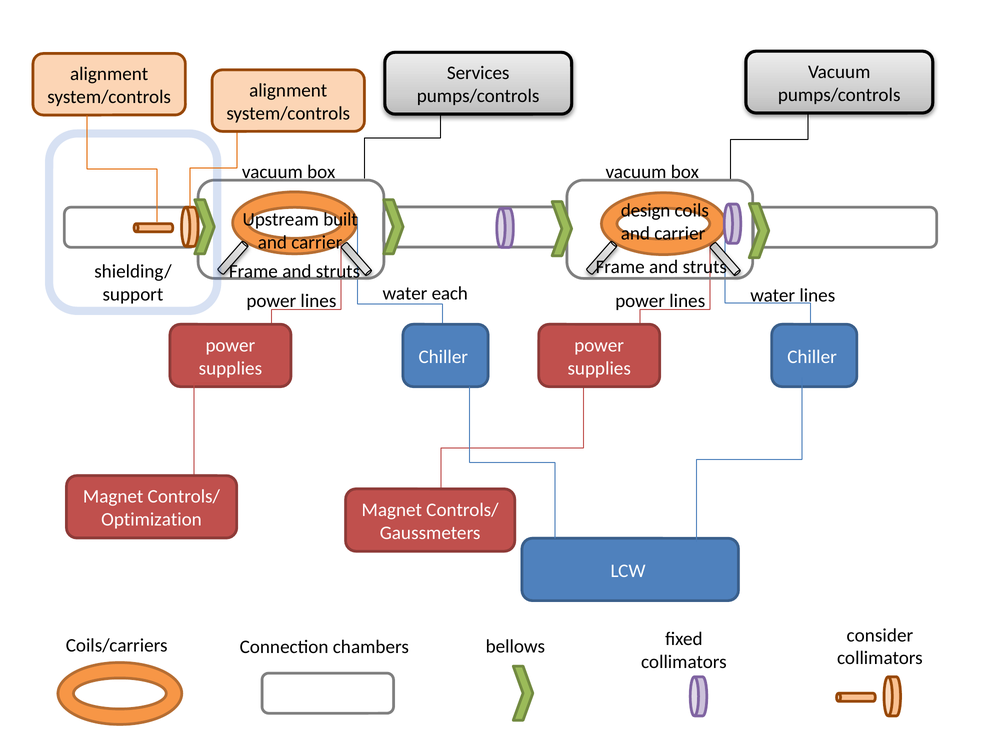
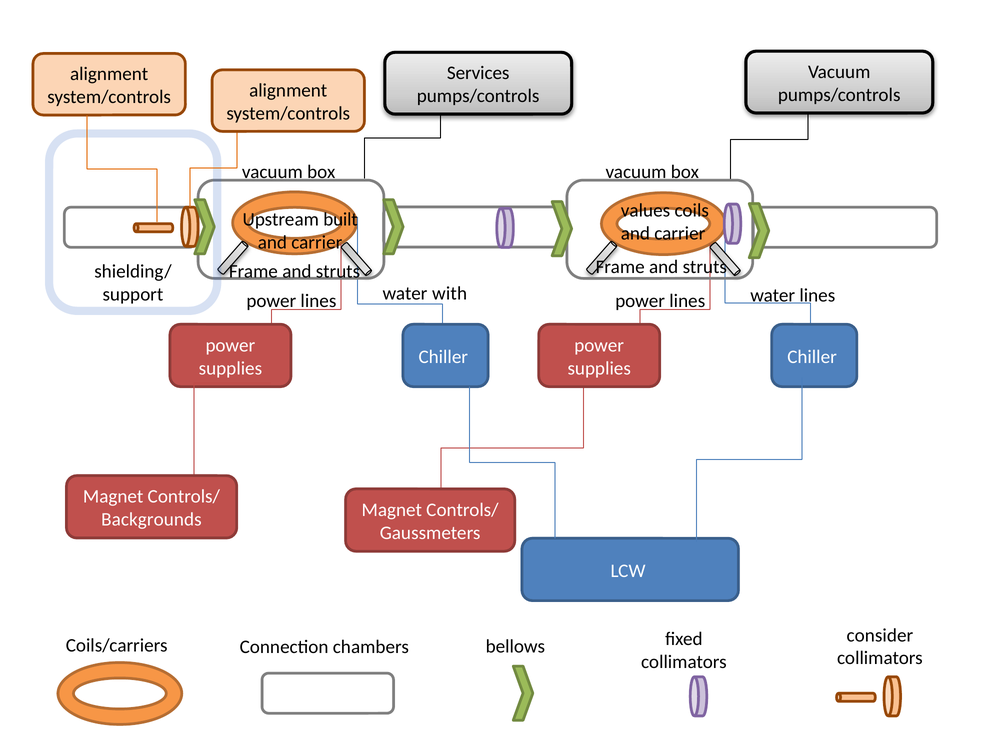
design: design -> values (645, 210)
each: each -> with (450, 294)
Optimization: Optimization -> Backgrounds (151, 520)
